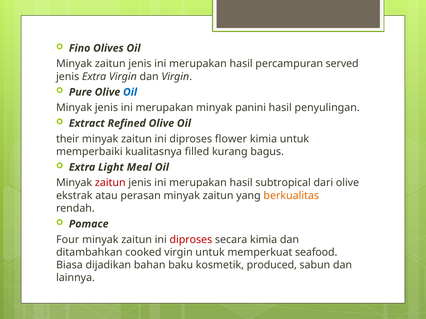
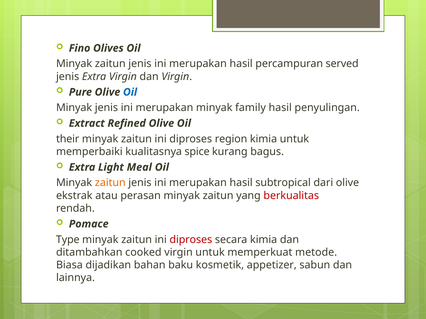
panini: panini -> family (251, 108)
flower: flower -> region (231, 139)
filled: filled -> spice (197, 152)
zaitun colour: red -> orange (110, 183)
berkualitas colour: orange -> red (291, 196)
Four: Four -> Type (68, 240)
seafood: seafood -> metode (316, 253)
produced: produced -> appetizer (272, 265)
